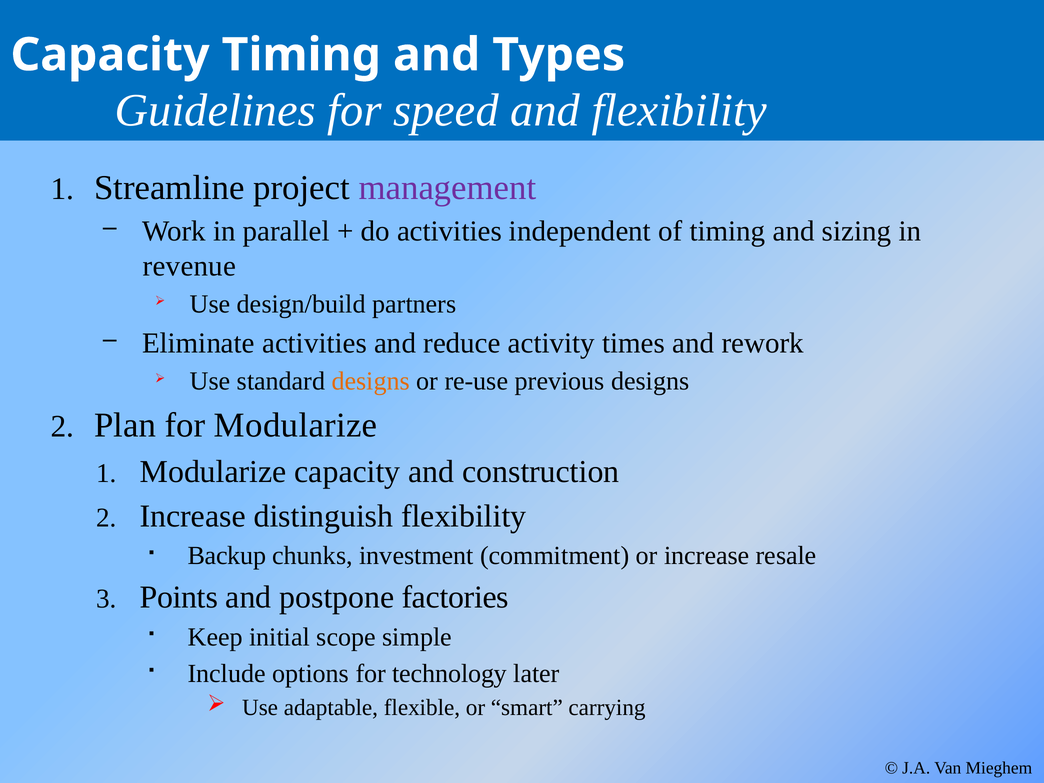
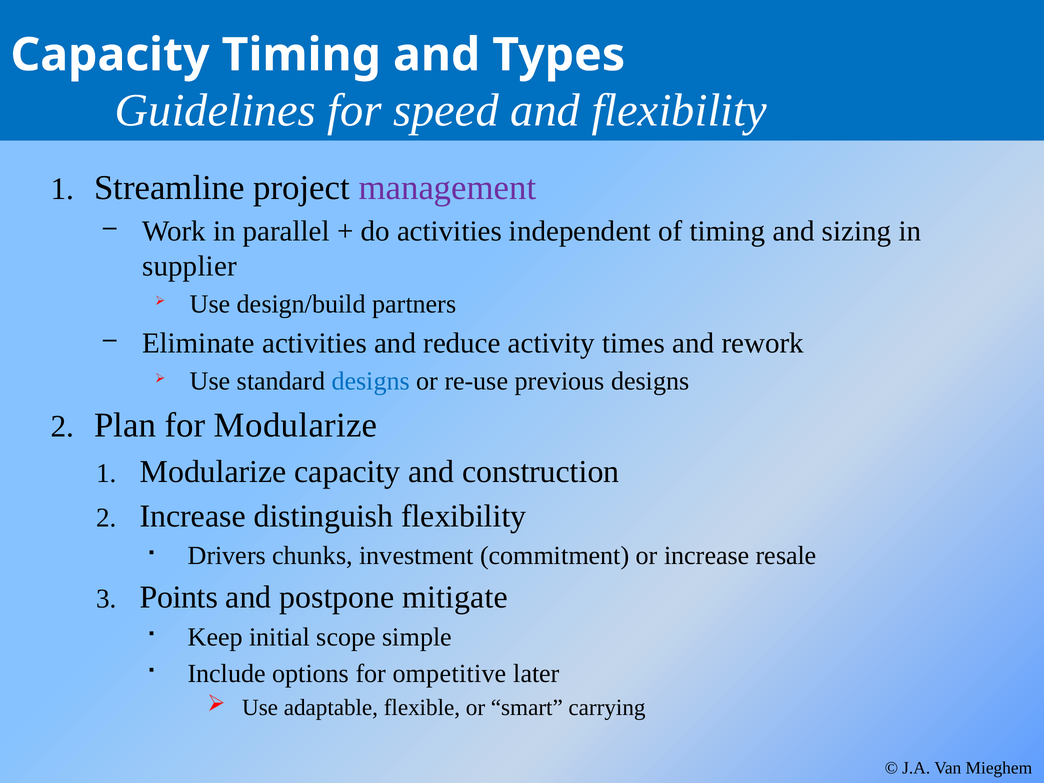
revenue: revenue -> supplier (189, 266)
designs colour: orange -> blue (371, 381)
Backup: Backup -> Drivers (227, 556)
factories: factories -> mitigate (455, 597)
technology: technology -> ompetitive (449, 674)
